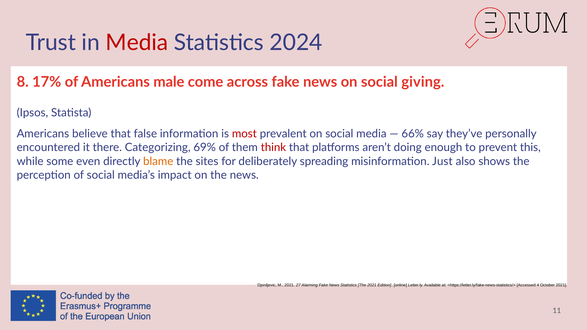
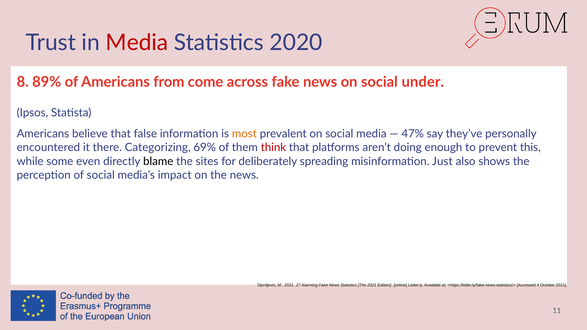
2024: 2024 -> 2020 (296, 43)
17%: 17% -> 89% (47, 82)
male: male -> from (169, 82)
giving: giving -> under (423, 82)
most colour: red -> orange (244, 134)
66%: 66% -> 47% (413, 134)
blame colour: orange -> black (158, 161)
